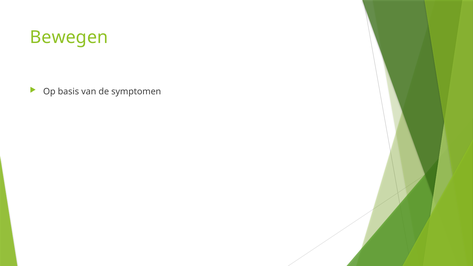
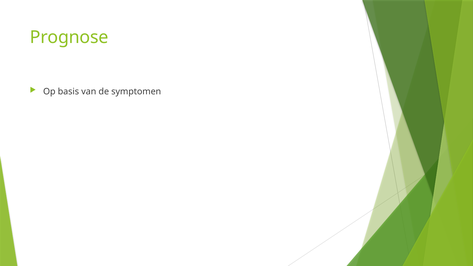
Bewegen: Bewegen -> Prognose (69, 37)
